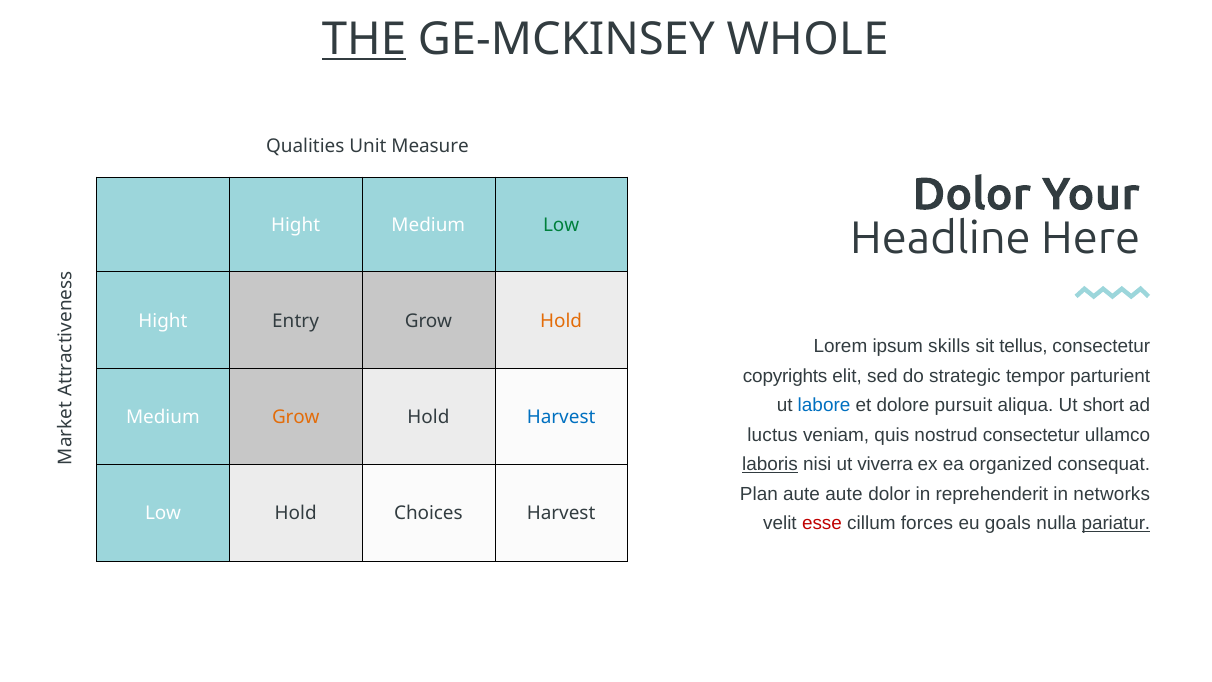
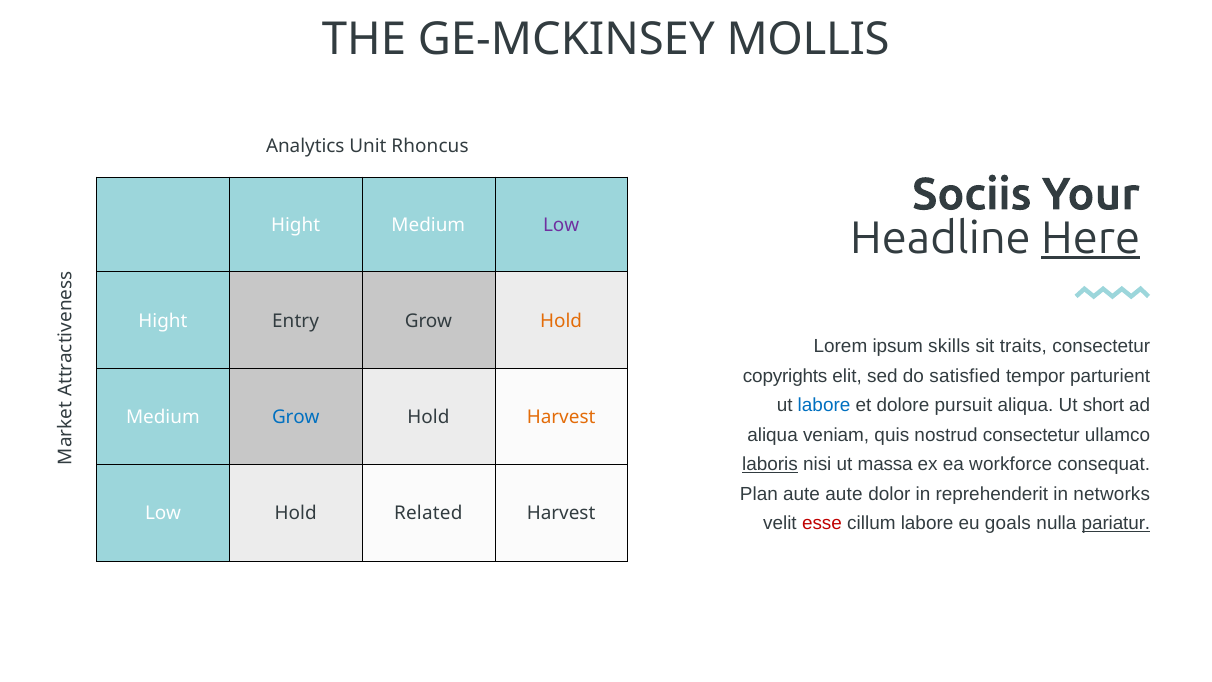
THE underline: present -> none (364, 39)
WHOLE: WHOLE -> MOLLIS (808, 39)
Qualities: Qualities -> Analytics (305, 146)
Measure: Measure -> Rhoncus (430, 146)
Dolor: Dolor -> Sociis (972, 194)
Here underline: none -> present (1091, 238)
Low colour: green -> purple (561, 225)
tellus: tellus -> traits (1023, 346)
strategic: strategic -> satisfied (965, 376)
Grow colour: orange -> blue (296, 417)
Harvest colour: blue -> orange (561, 417)
luctus: luctus -> aliqua (773, 435)
viverra: viverra -> massa (885, 464)
organized: organized -> workforce (1011, 464)
Choices: Choices -> Related (428, 514)
cillum forces: forces -> labore (927, 524)
